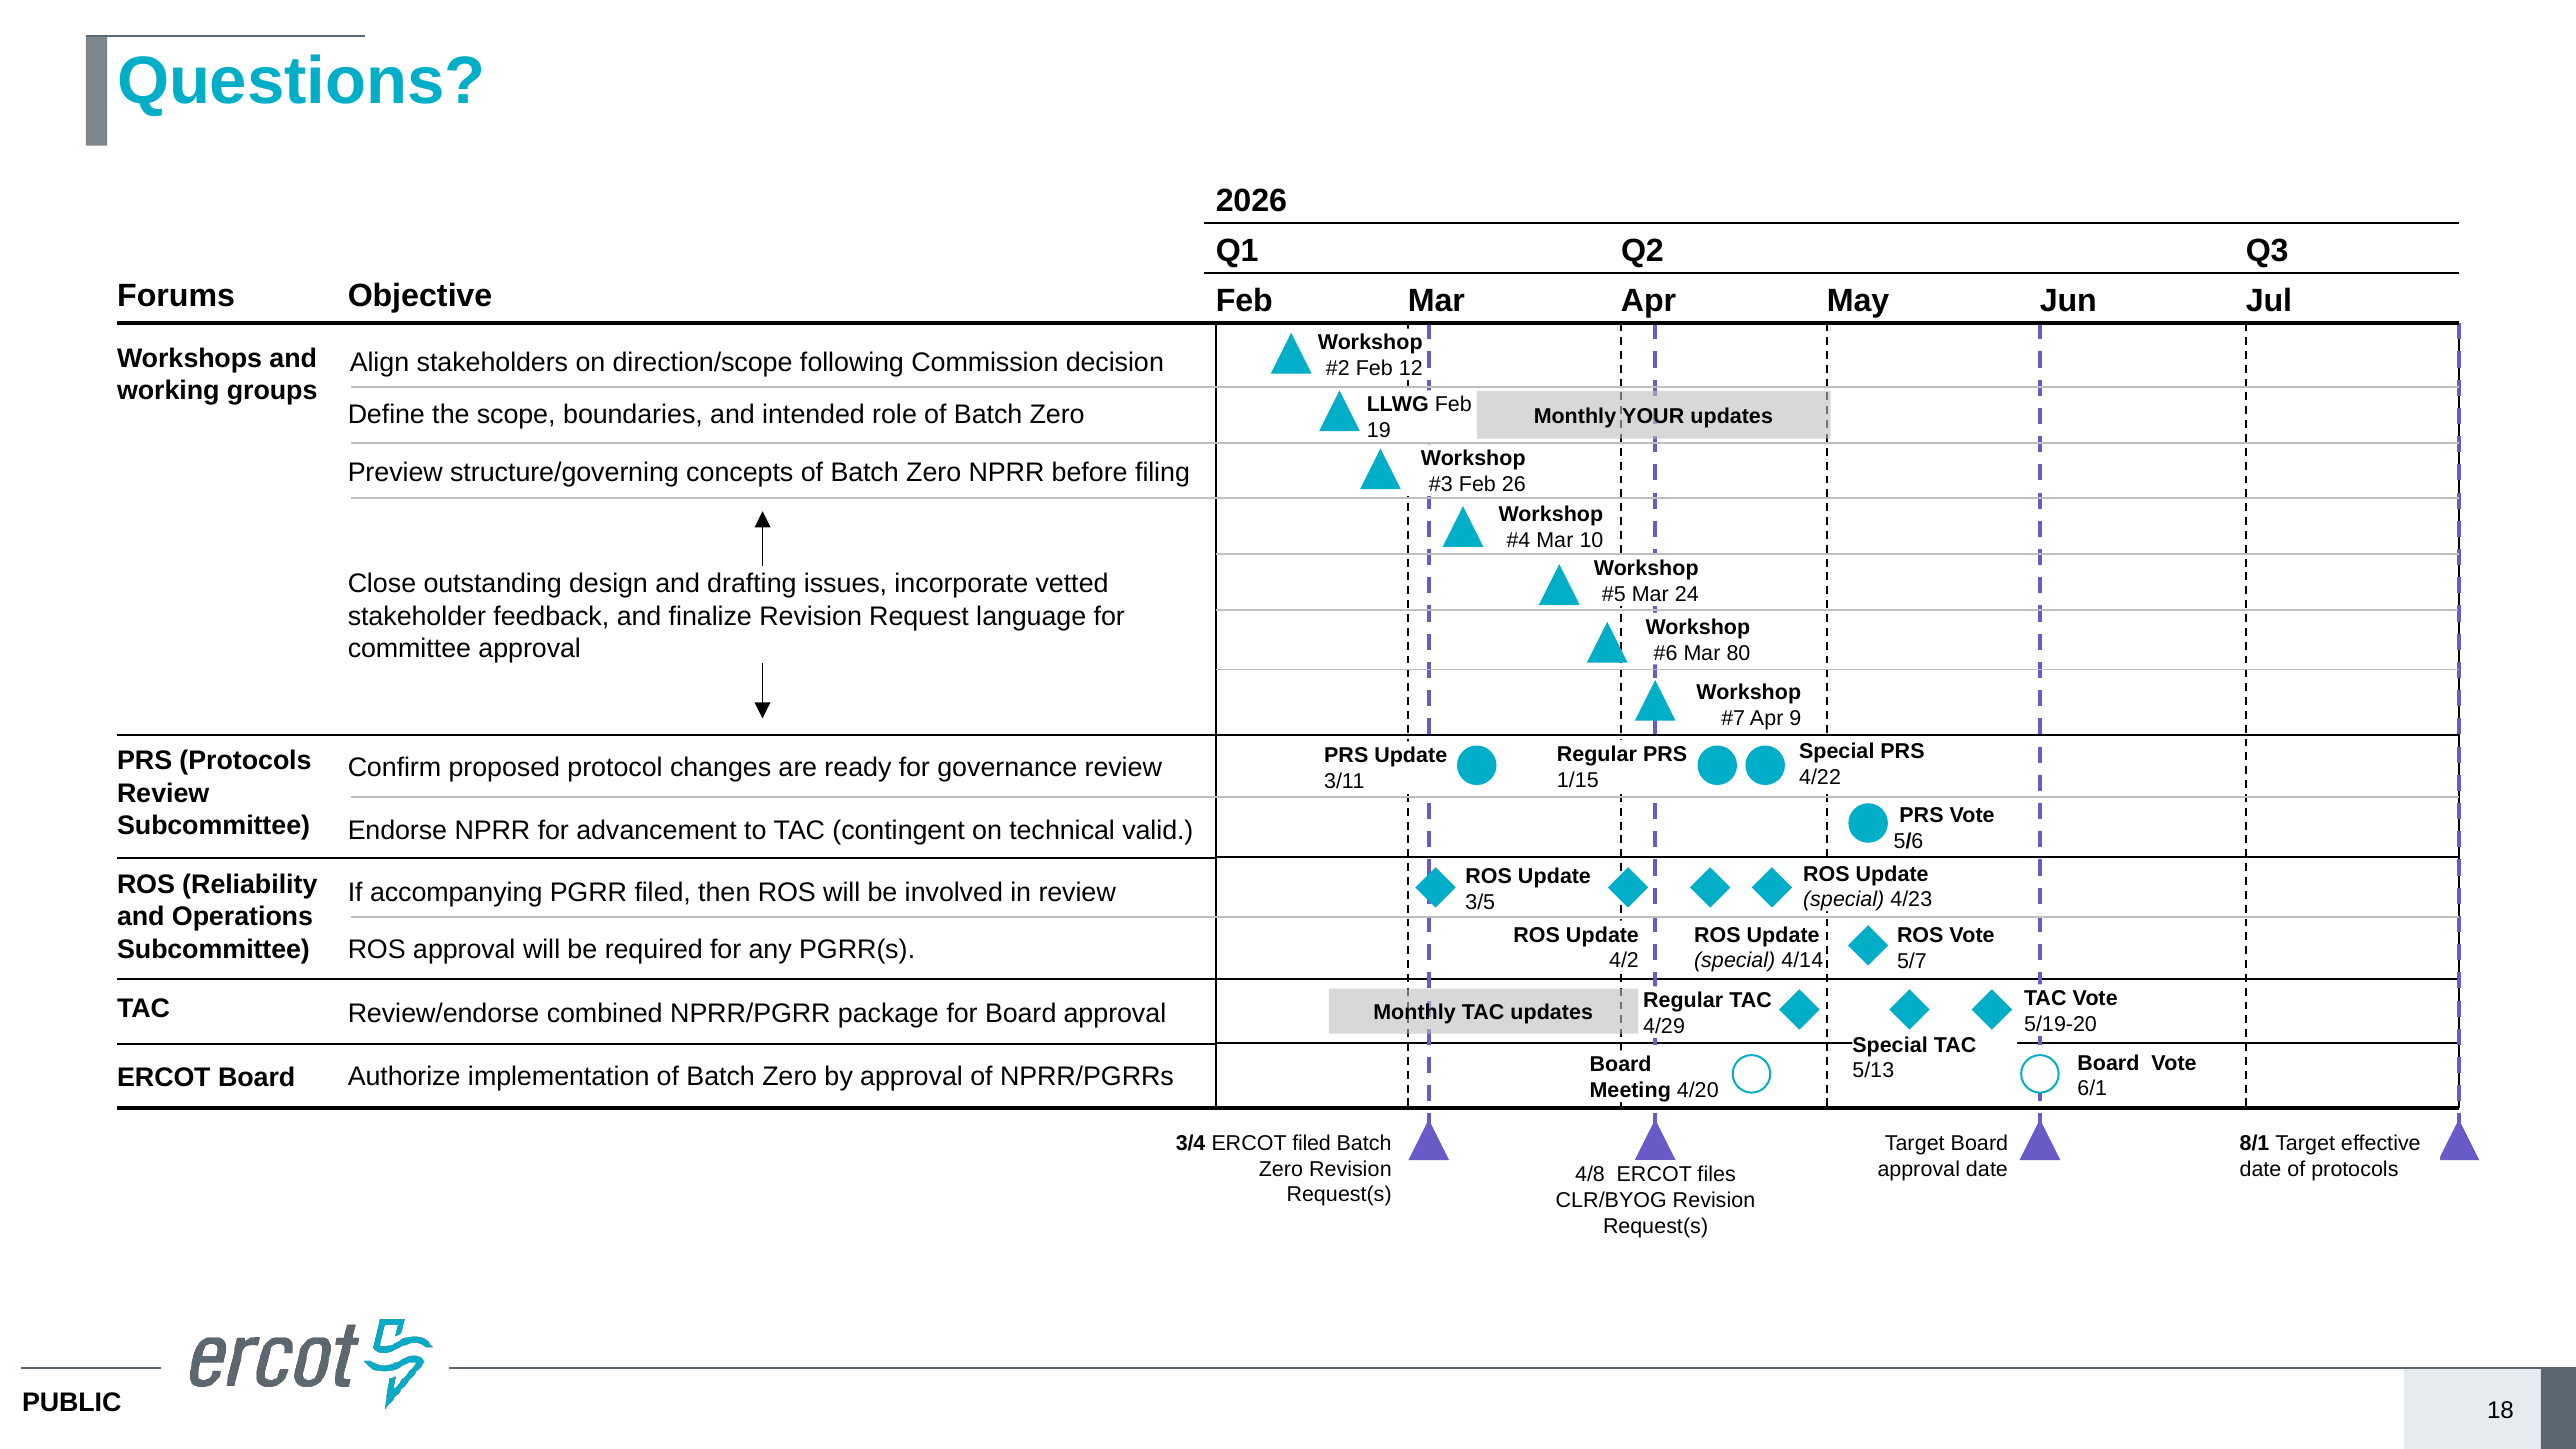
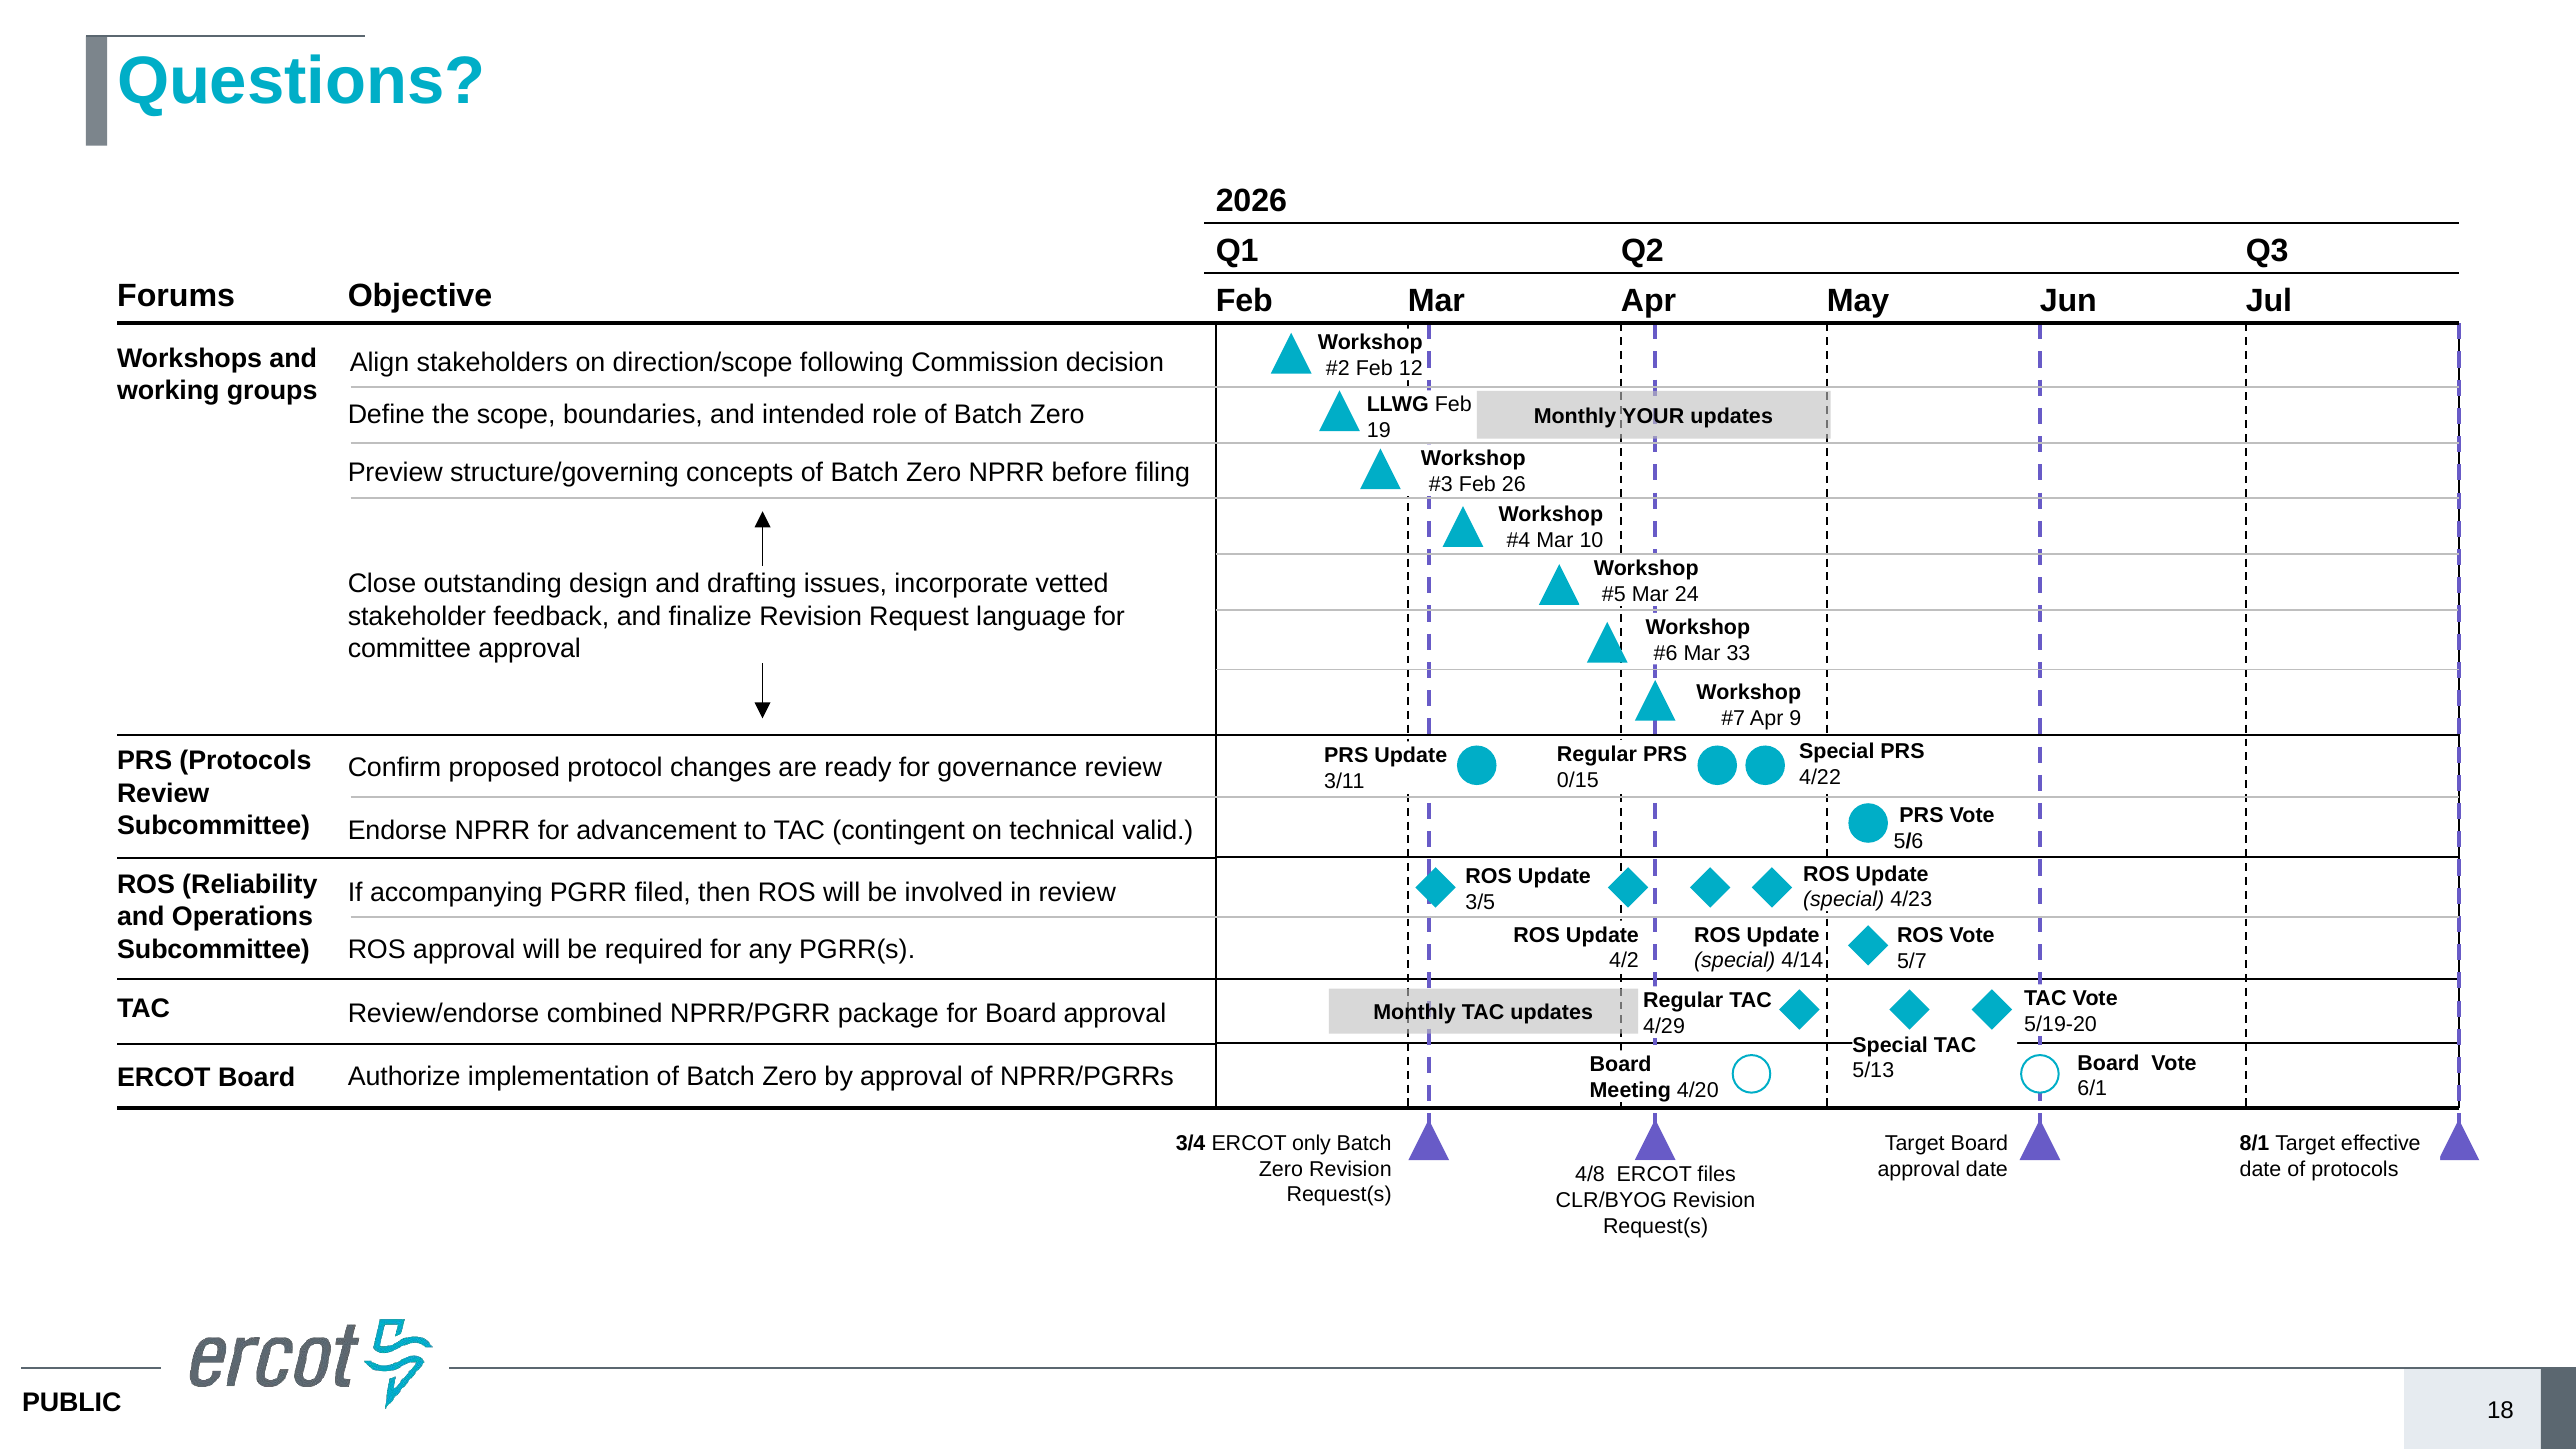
80: 80 -> 33 (1738, 653)
1/15: 1/15 -> 0/15 (1578, 780)
ERCOT filed: filed -> only (1312, 1143)
